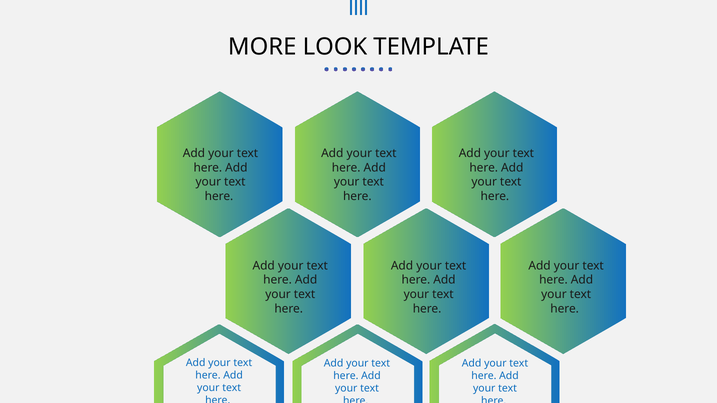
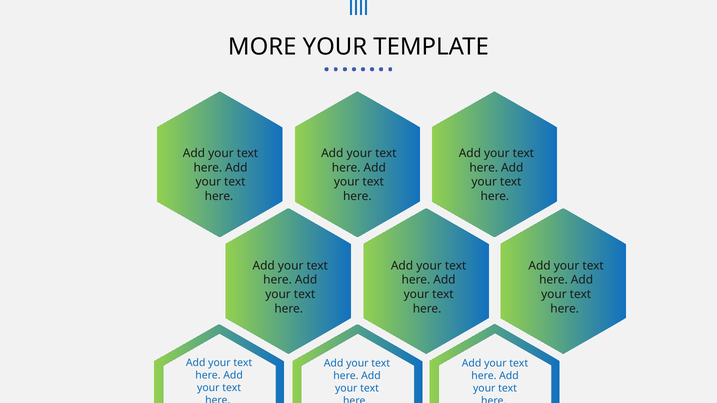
MORE LOOK: LOOK -> YOUR (335, 47)
